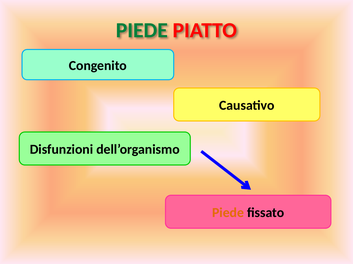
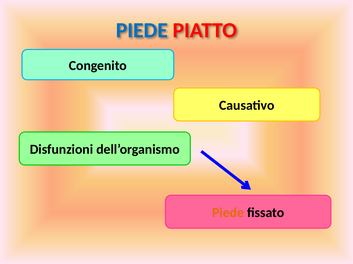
PIEDE colour: green -> blue (142, 30)
